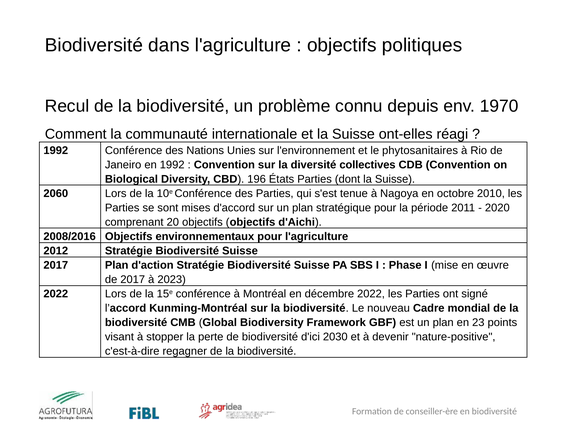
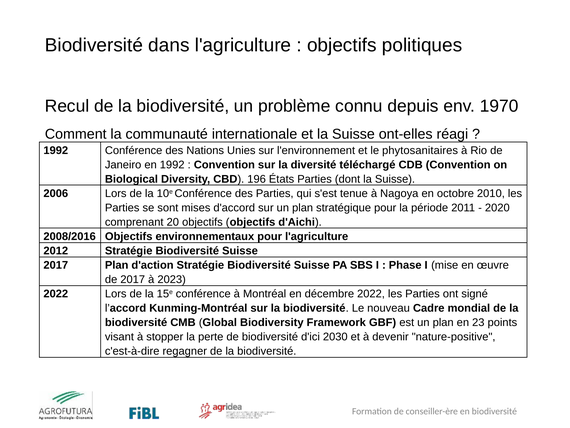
collectives: collectives -> téléchargé (367, 165)
2060: 2060 -> 2006 (56, 193)
